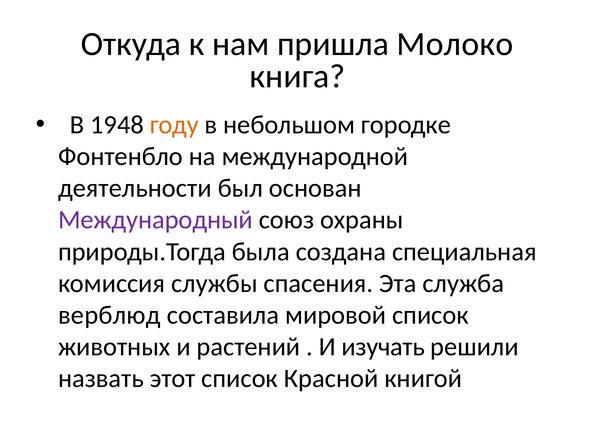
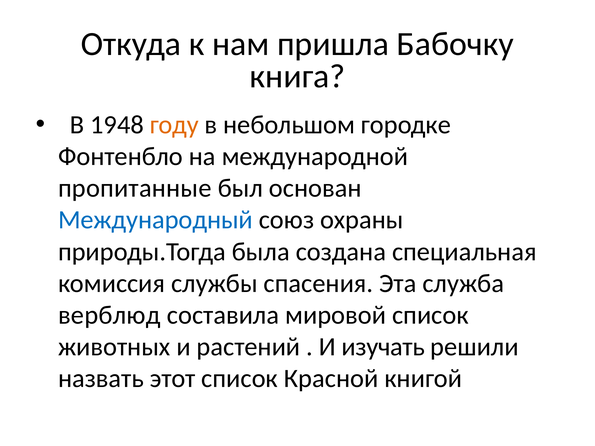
Молоко: Молоко -> Бабочку (455, 44)
деятельности: деятельности -> пропитанные (135, 188)
Международный colour: purple -> blue (155, 220)
